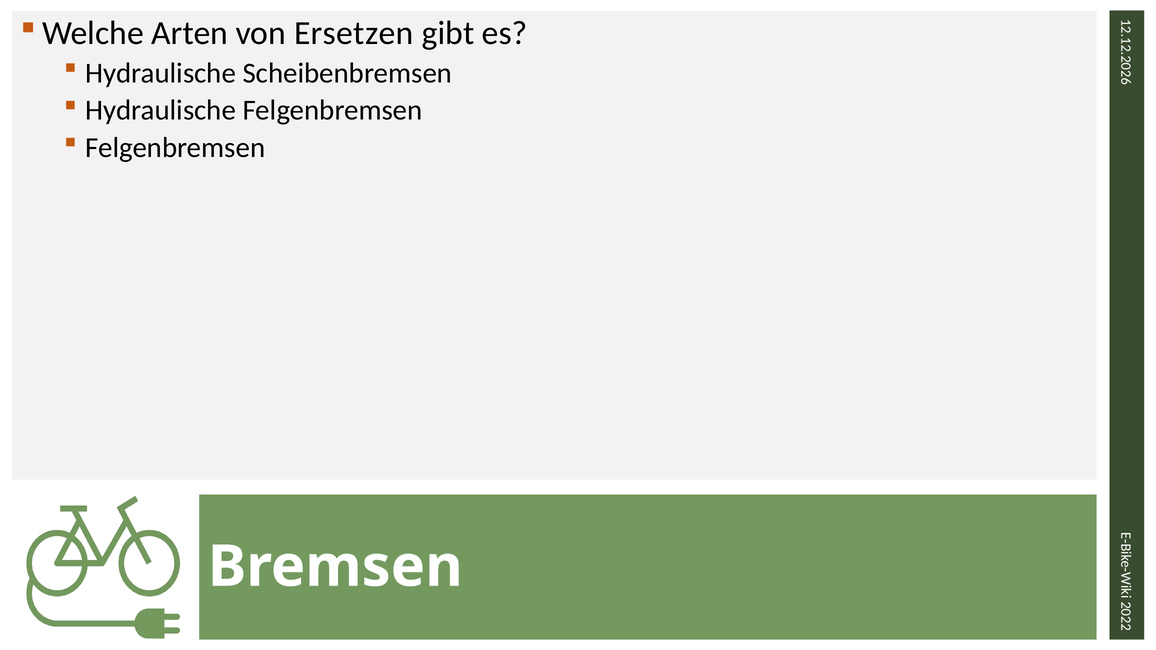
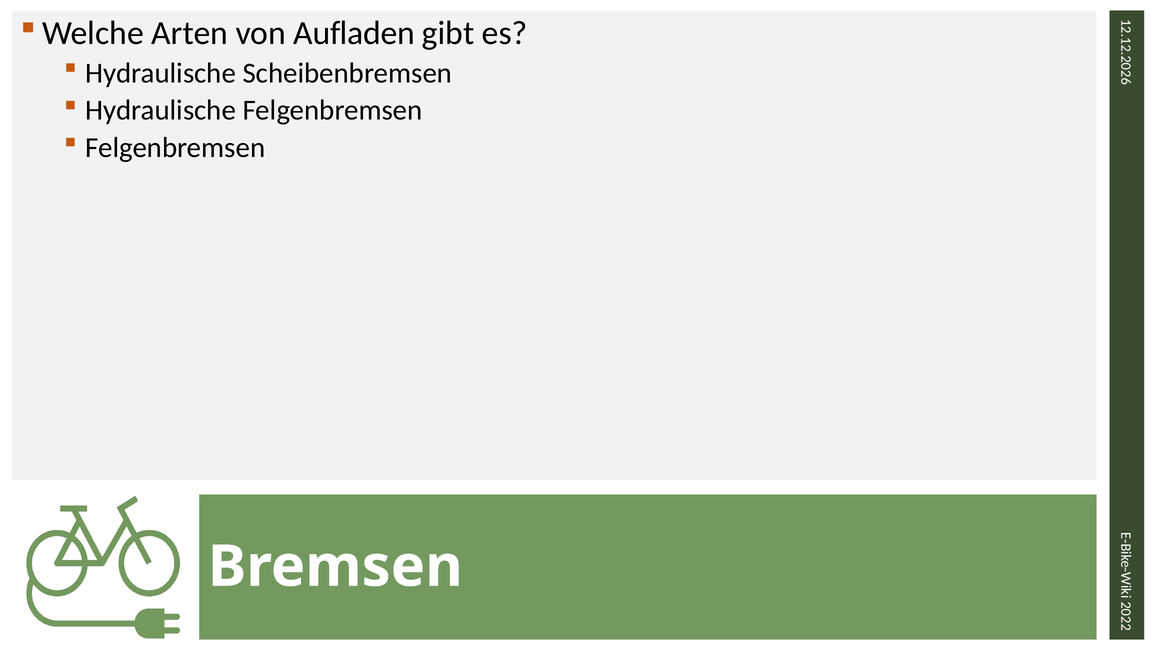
Ersetzen: Ersetzen -> Aufladen (354, 33)
